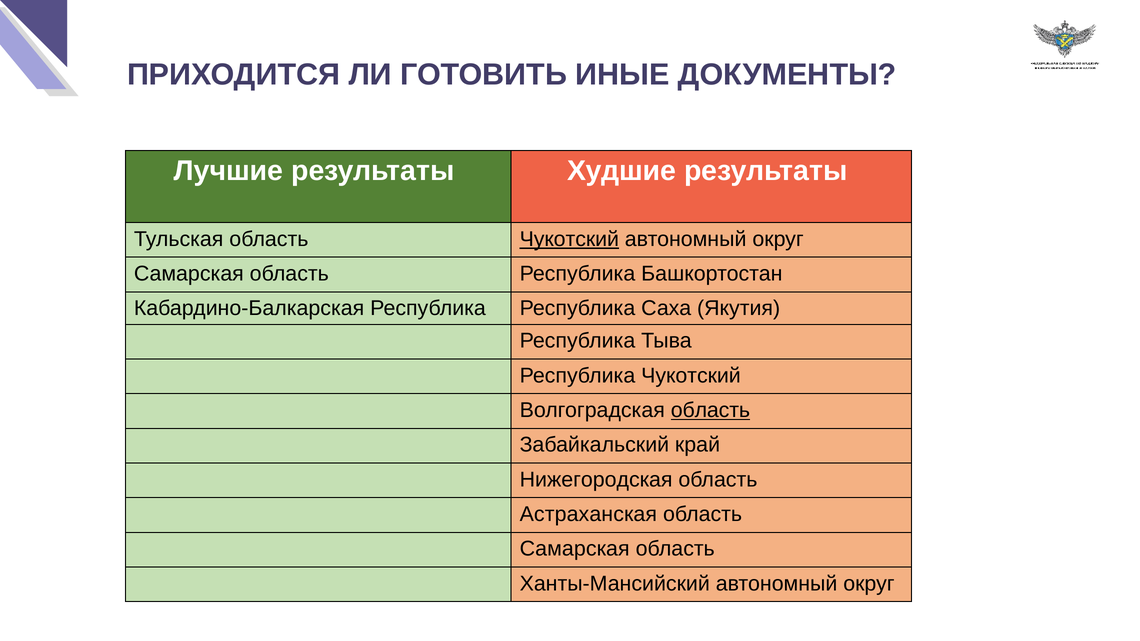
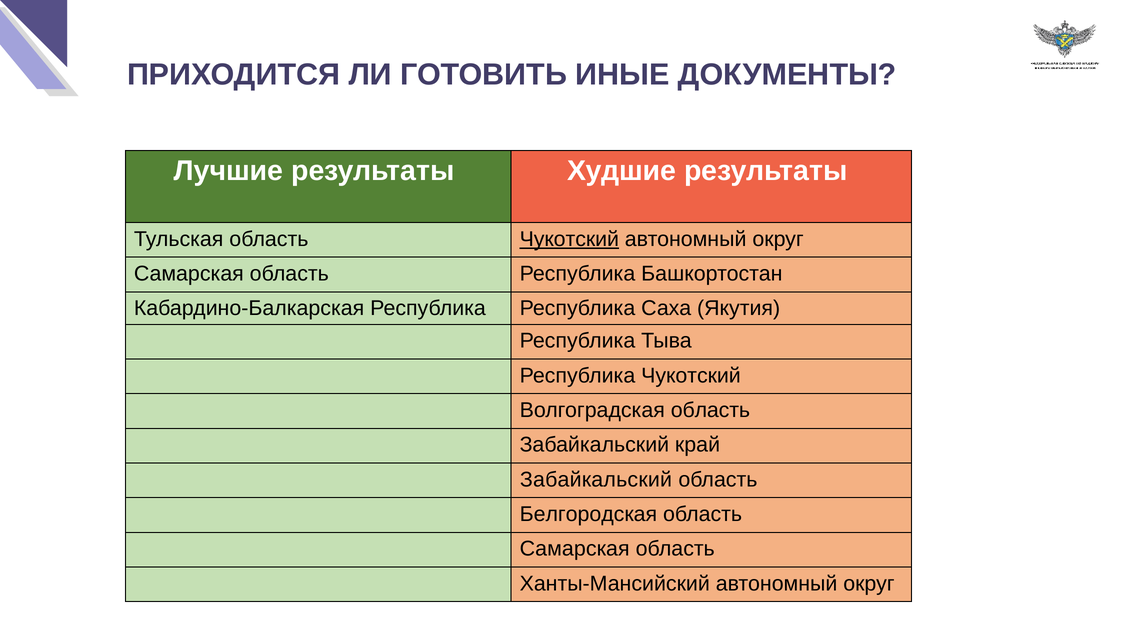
область underline: present -> none (710, 410)
Нижегородская: Нижегородская -> Забайкальский (596, 480)
Астраханская: Астраханская -> Белгородская (588, 514)
